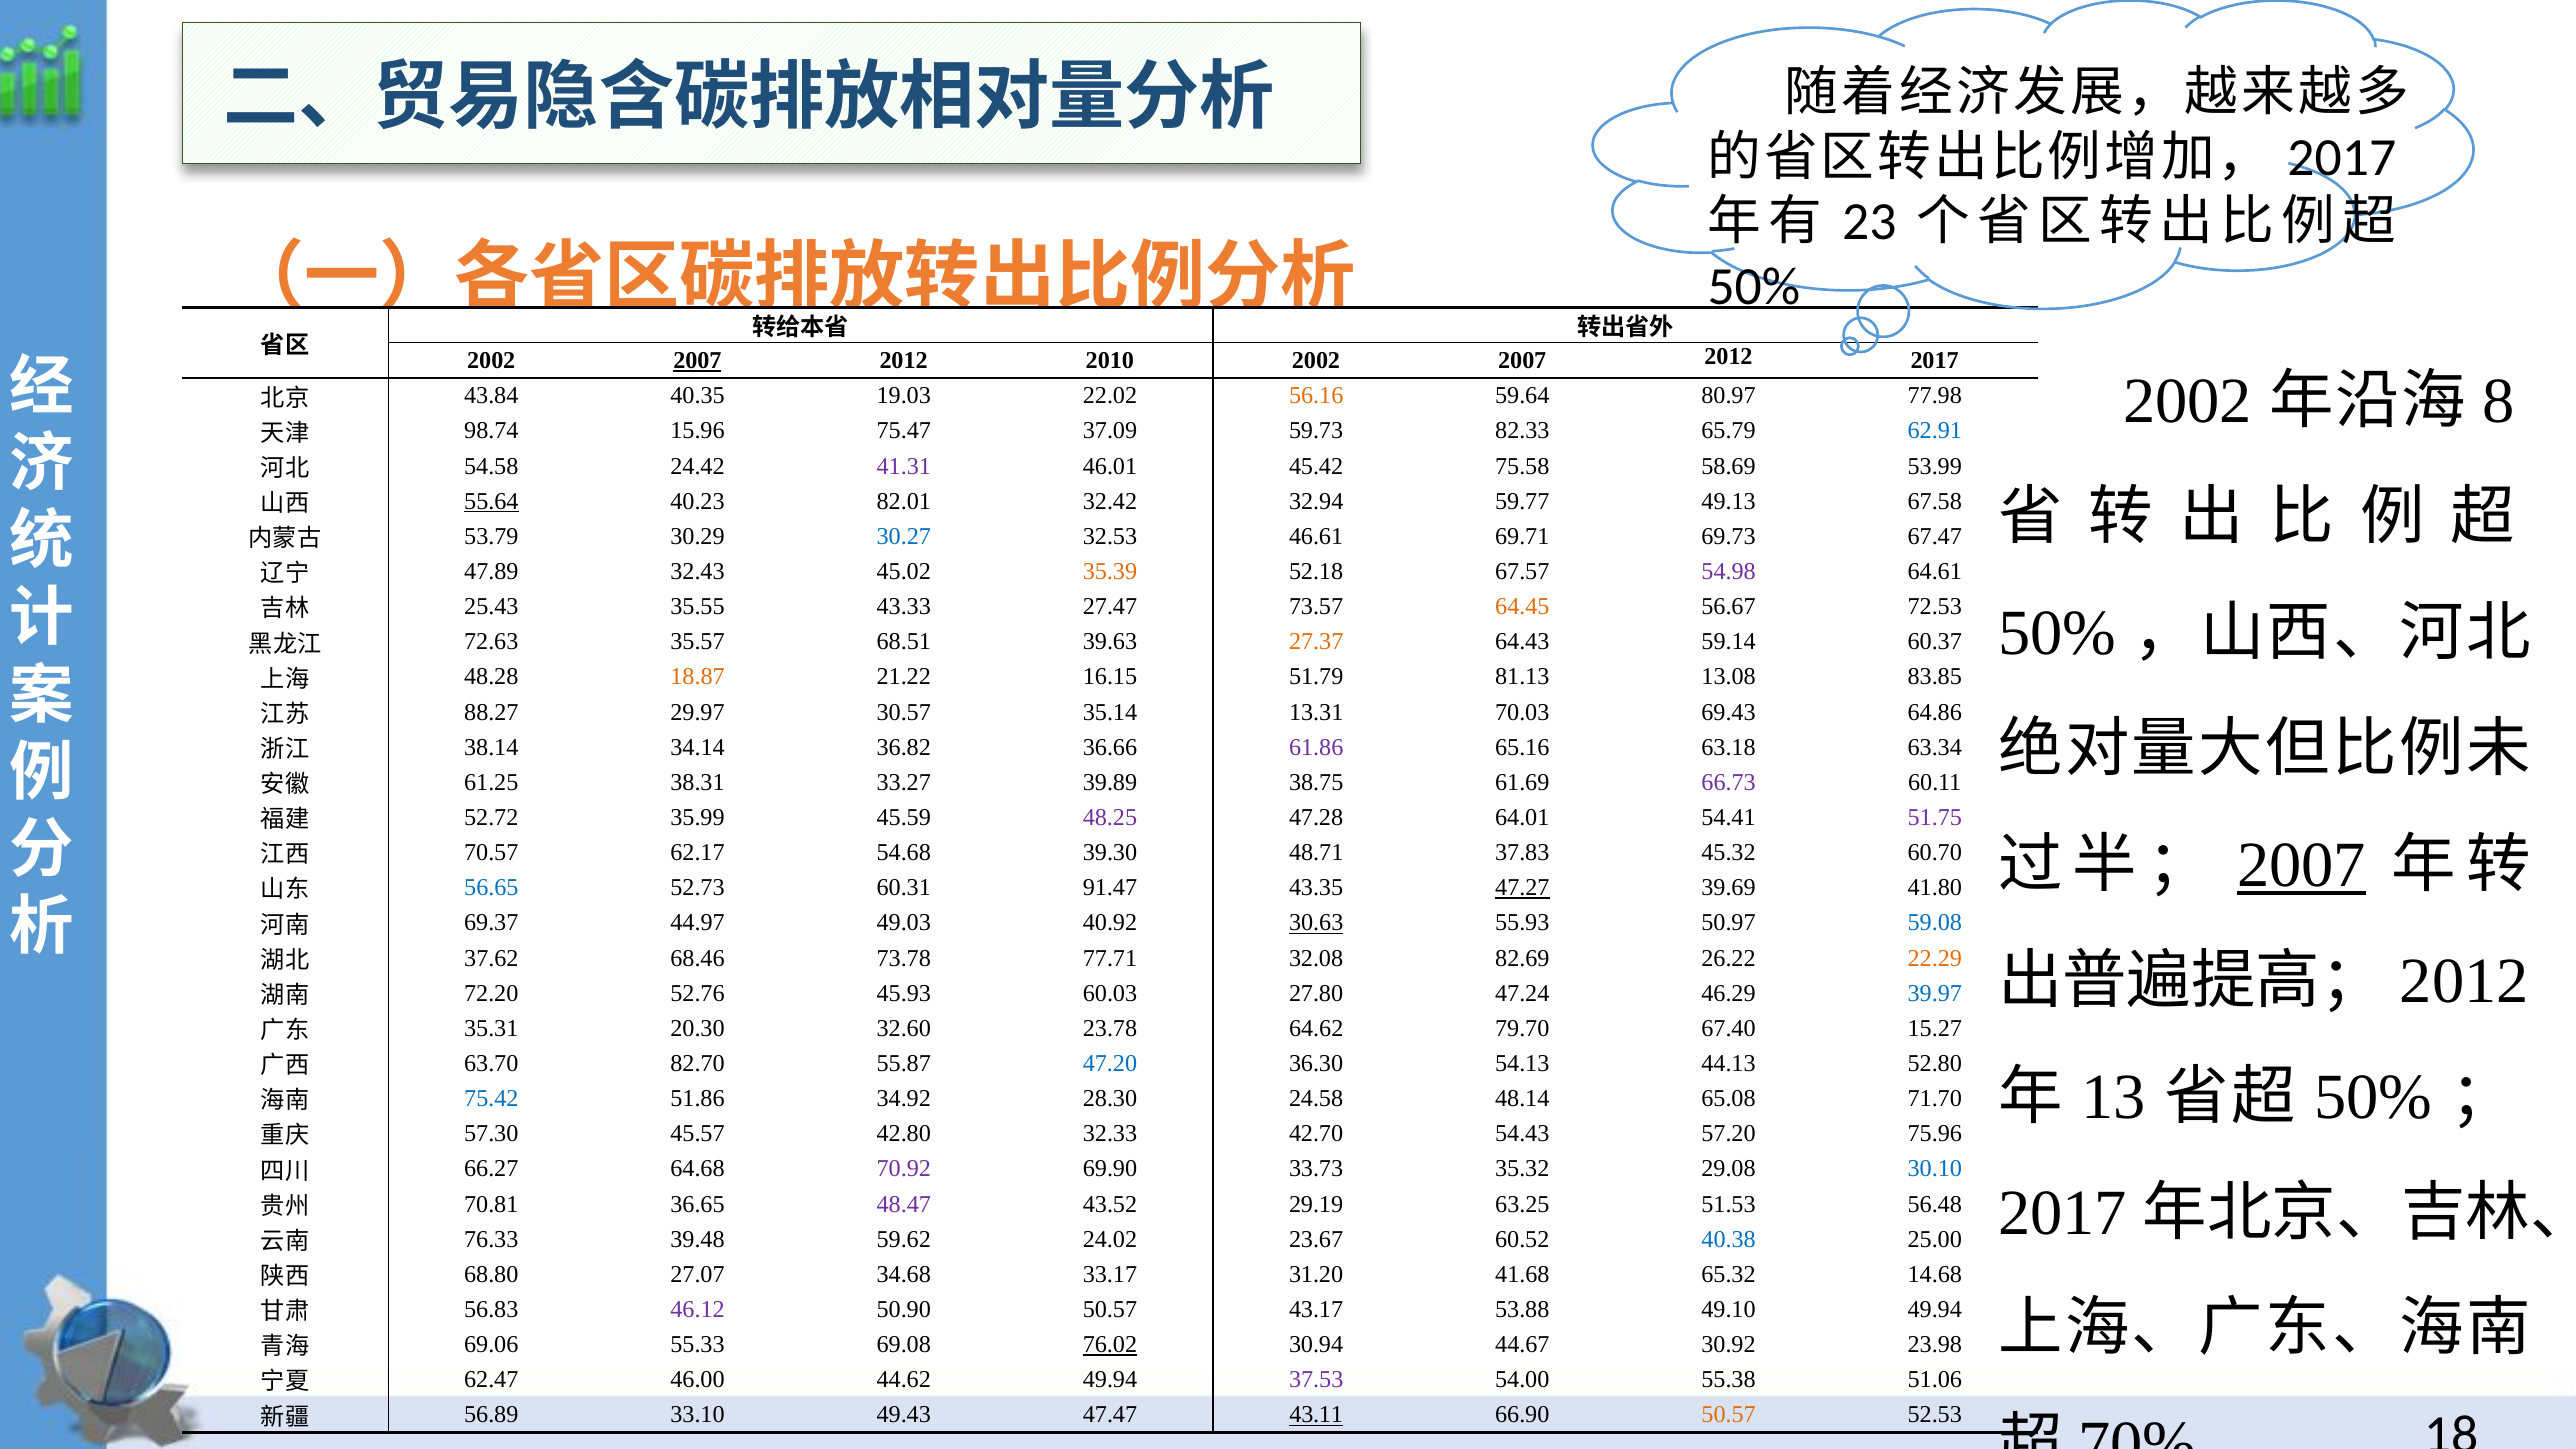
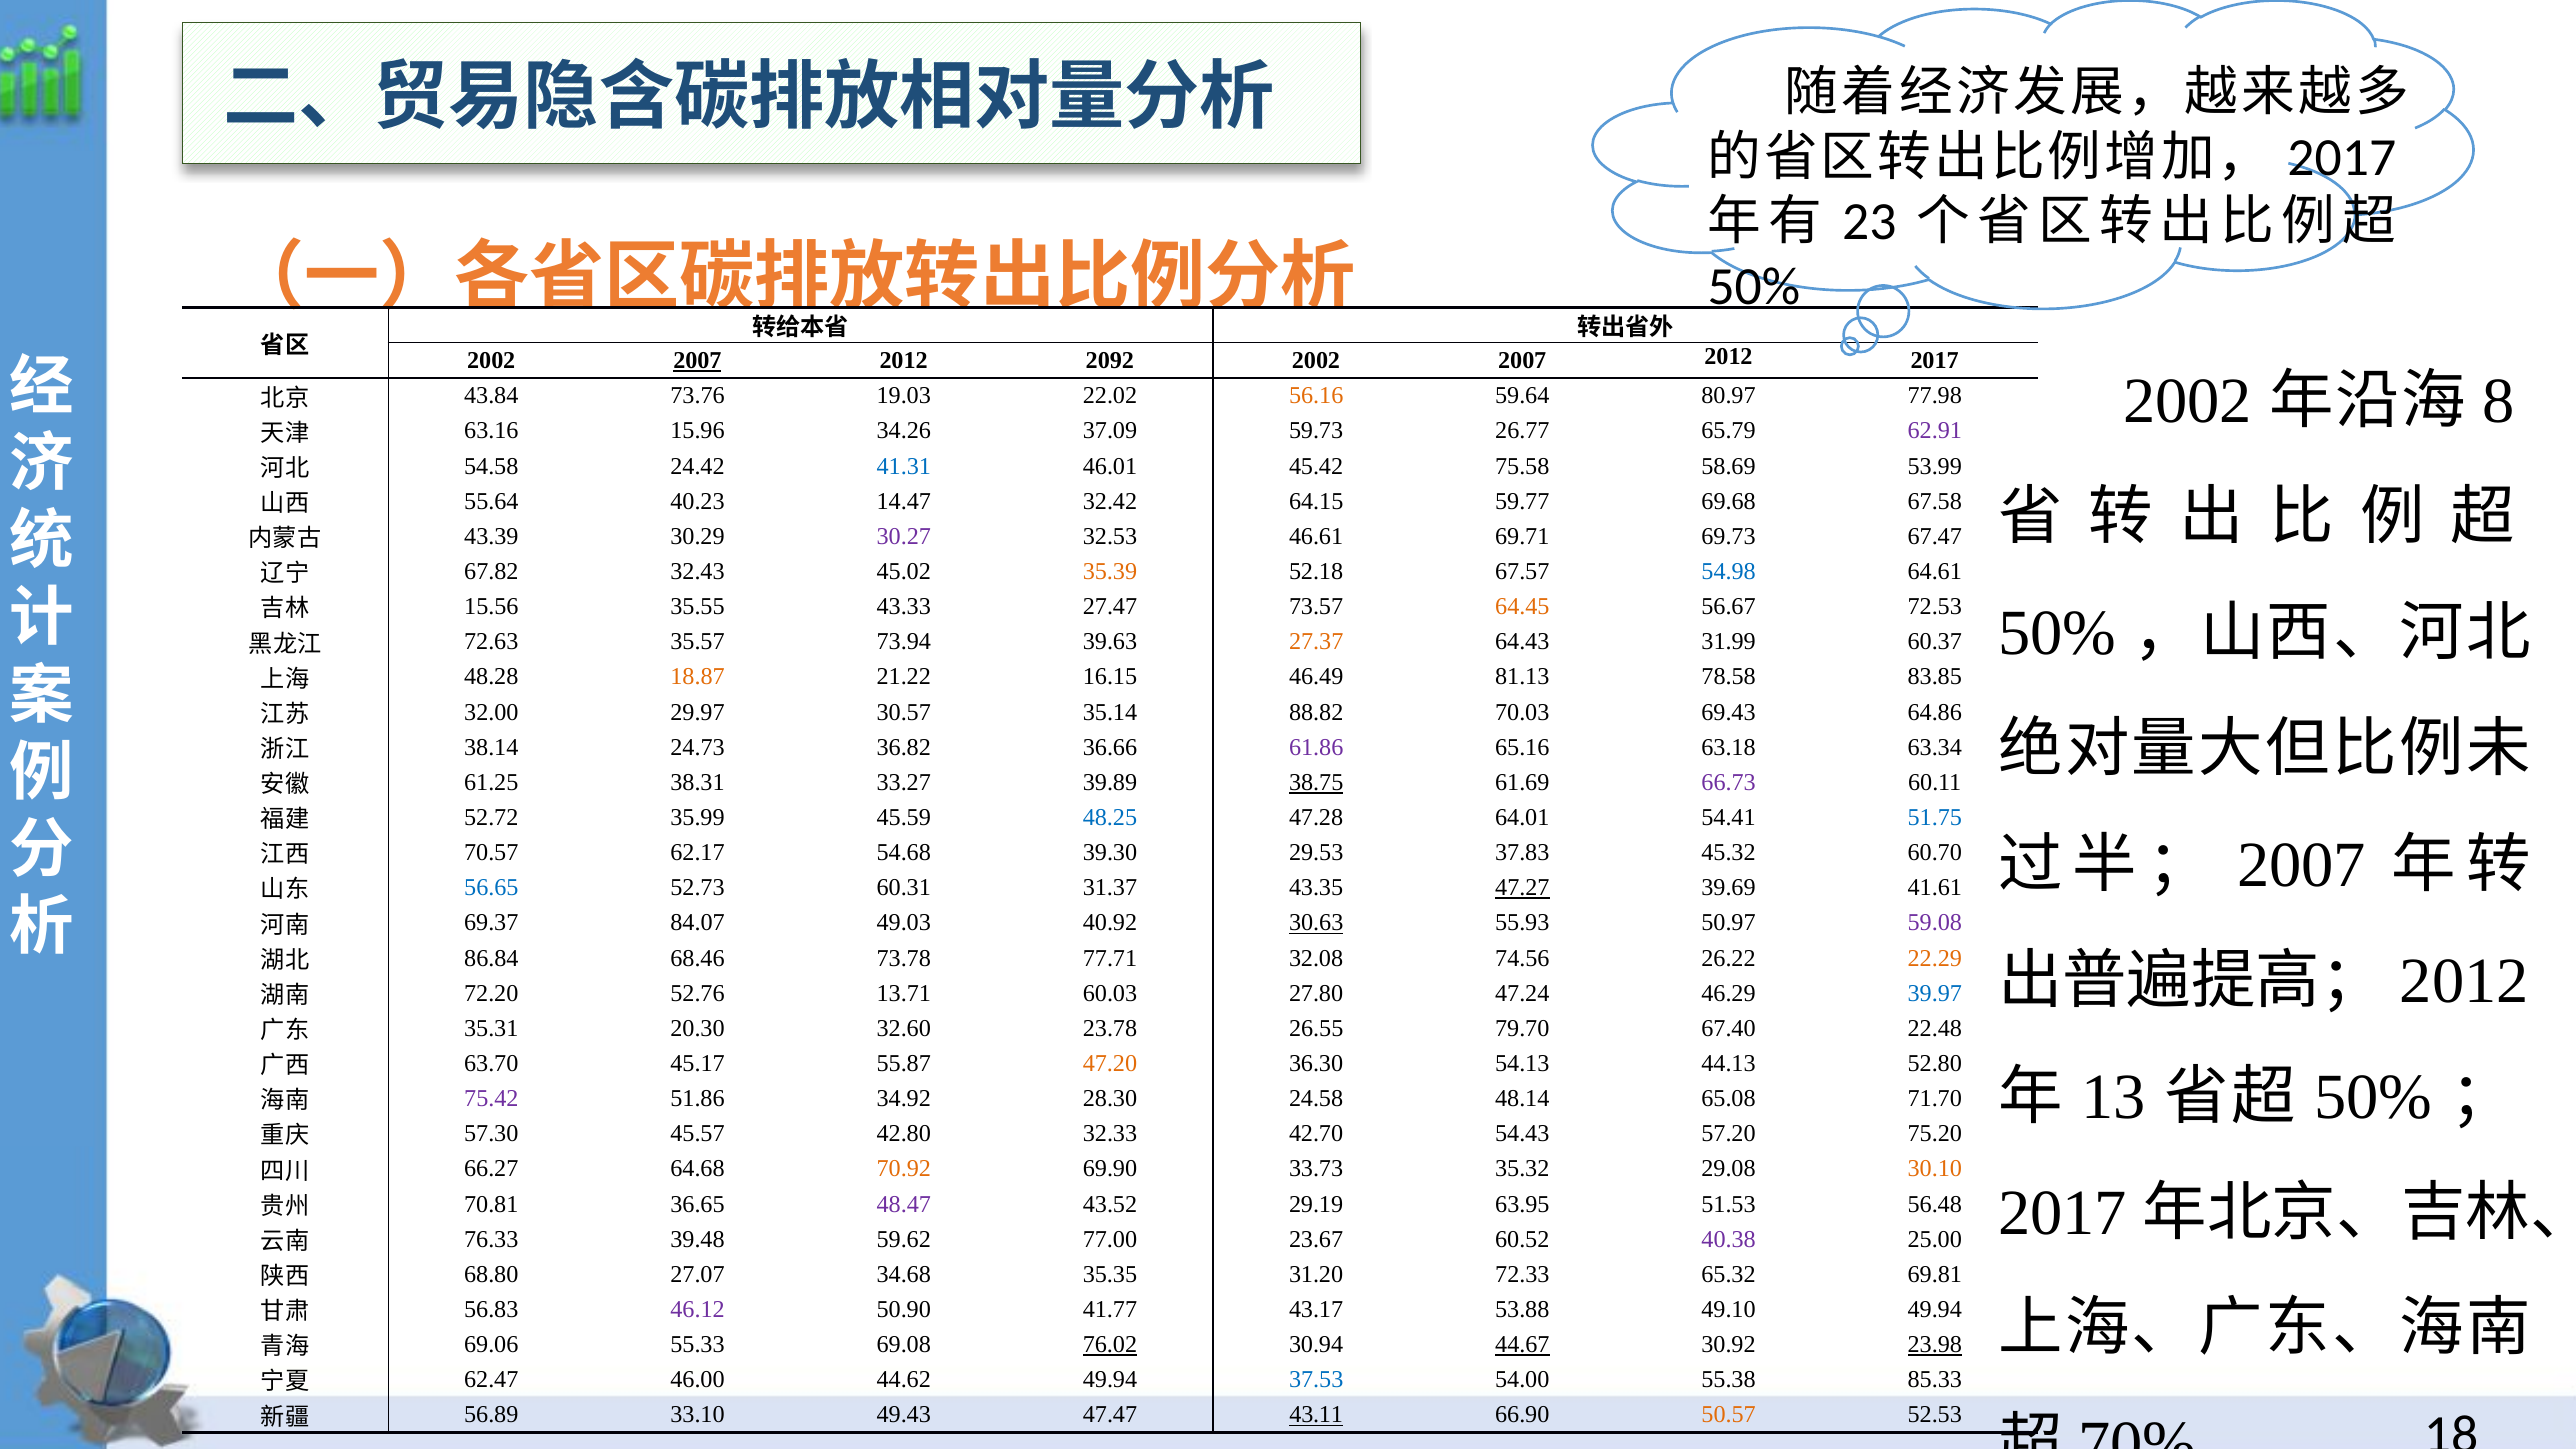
2010: 2010 -> 2092 (1110, 361)
40.35: 40.35 -> 73.76 (698, 396)
98.74: 98.74 -> 63.16 (491, 431)
75.47: 75.47 -> 34.26 (904, 431)
82.33: 82.33 -> 26.77 (1522, 431)
62.91 colour: blue -> purple (1935, 431)
41.31 colour: purple -> blue (904, 466)
55.64 underline: present -> none (491, 501)
82.01: 82.01 -> 14.47 (904, 501)
32.94: 32.94 -> 64.15 (1316, 501)
49.13: 49.13 -> 69.68 (1729, 501)
53.79: 53.79 -> 43.39 (491, 536)
30.27 colour: blue -> purple (904, 536)
47.89: 47.89 -> 67.82 (491, 572)
54.98 colour: purple -> blue (1729, 572)
25.43: 25.43 -> 15.56 (491, 607)
68.51: 68.51 -> 73.94 (904, 642)
59.14: 59.14 -> 31.99 (1729, 642)
51.79: 51.79 -> 46.49 (1316, 677)
13.08: 13.08 -> 78.58 (1729, 677)
88.27: 88.27 -> 32.00 (491, 712)
13.31: 13.31 -> 88.82 (1316, 712)
34.14: 34.14 -> 24.73 (698, 747)
38.75 underline: none -> present (1316, 782)
48.25 colour: purple -> blue (1110, 818)
51.75 colour: purple -> blue (1935, 818)
2007 underline: present -> none (2302, 865)
48.71: 48.71 -> 29.53 (1316, 853)
91.47: 91.47 -> 31.37 (1110, 888)
41.80: 41.80 -> 41.61 (1935, 888)
44.97: 44.97 -> 84.07 (698, 923)
59.08 colour: blue -> purple (1935, 923)
37.62: 37.62 -> 86.84 (491, 958)
82.69: 82.69 -> 74.56 (1522, 958)
45.93: 45.93 -> 13.71 (904, 993)
64.62: 64.62 -> 26.55 (1316, 1028)
15.27: 15.27 -> 22.48 (1935, 1028)
82.70: 82.70 -> 45.17 (698, 1064)
47.20 colour: blue -> orange (1110, 1064)
75.42 colour: blue -> purple (491, 1099)
75.96: 75.96 -> 75.20 (1935, 1134)
70.92 colour: purple -> orange (904, 1169)
30.10 colour: blue -> orange (1935, 1169)
63.25: 63.25 -> 63.95 (1522, 1204)
24.02: 24.02 -> 77.00 (1110, 1239)
40.38 colour: blue -> purple (1729, 1239)
33.17: 33.17 -> 35.35 (1110, 1274)
41.68: 41.68 -> 72.33 (1522, 1274)
14.68: 14.68 -> 69.81 (1935, 1274)
50.90 50.57: 50.57 -> 41.77 (1110, 1309)
44.67 underline: none -> present (1522, 1345)
23.98 underline: none -> present (1935, 1345)
37.53 colour: purple -> blue (1316, 1380)
51.06: 51.06 -> 85.33 (1935, 1380)
